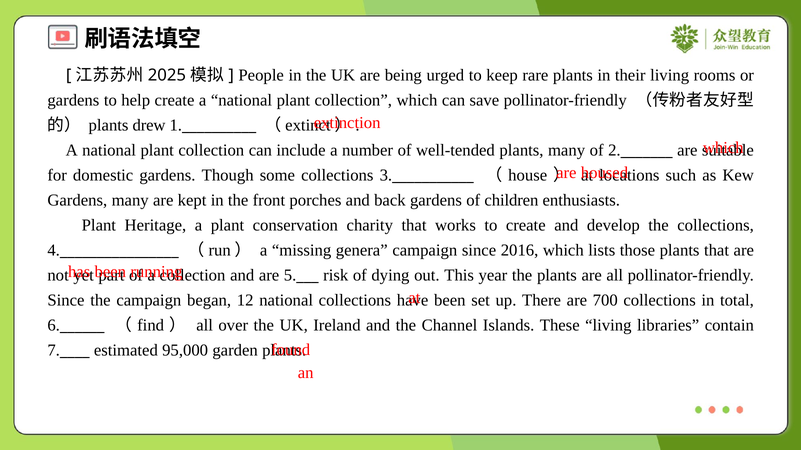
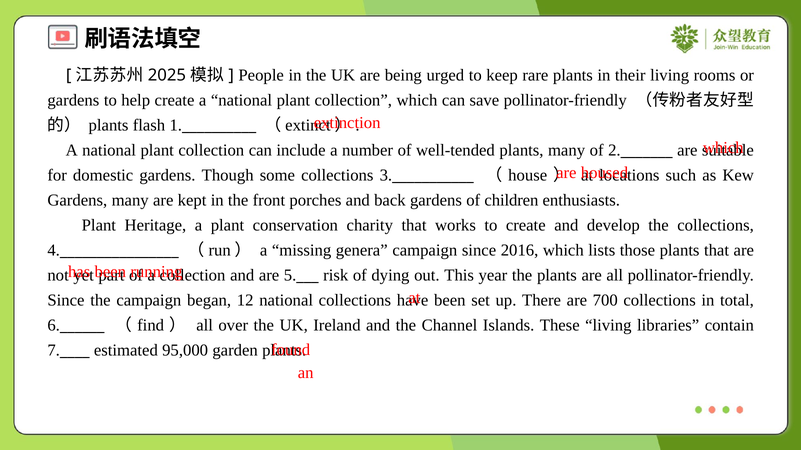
drew: drew -> flash (149, 125)
